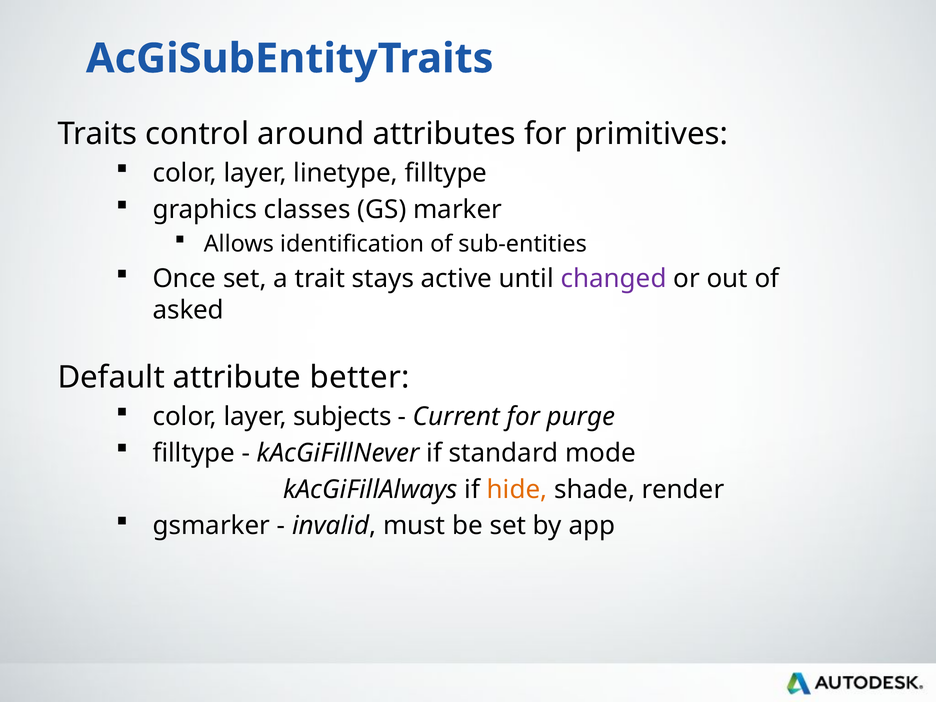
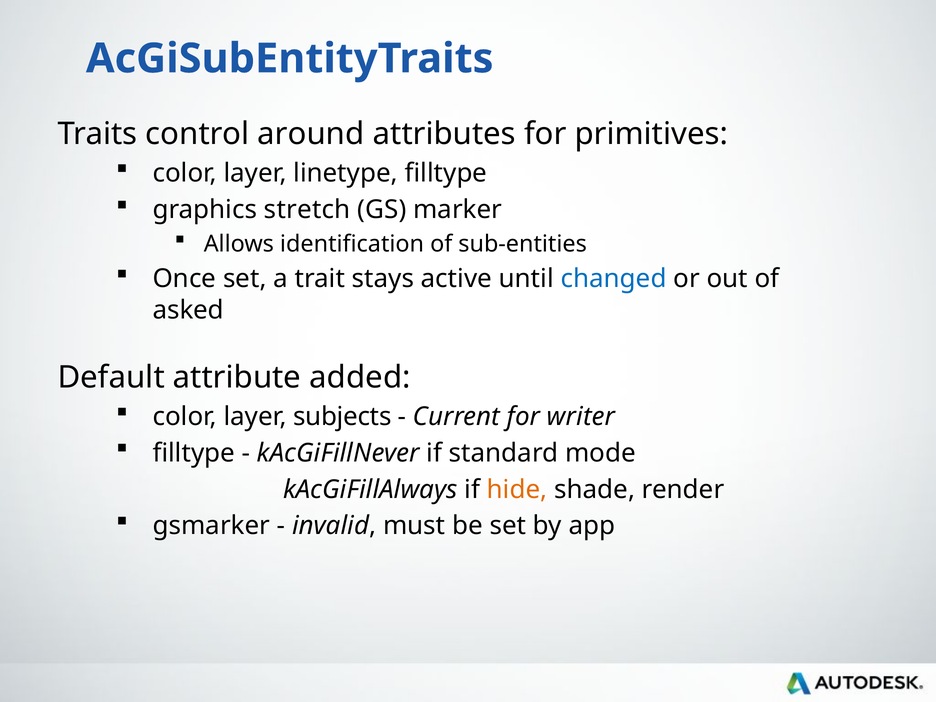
classes: classes -> stretch (307, 210)
changed colour: purple -> blue (614, 279)
better: better -> added (360, 378)
purge: purge -> writer (581, 417)
